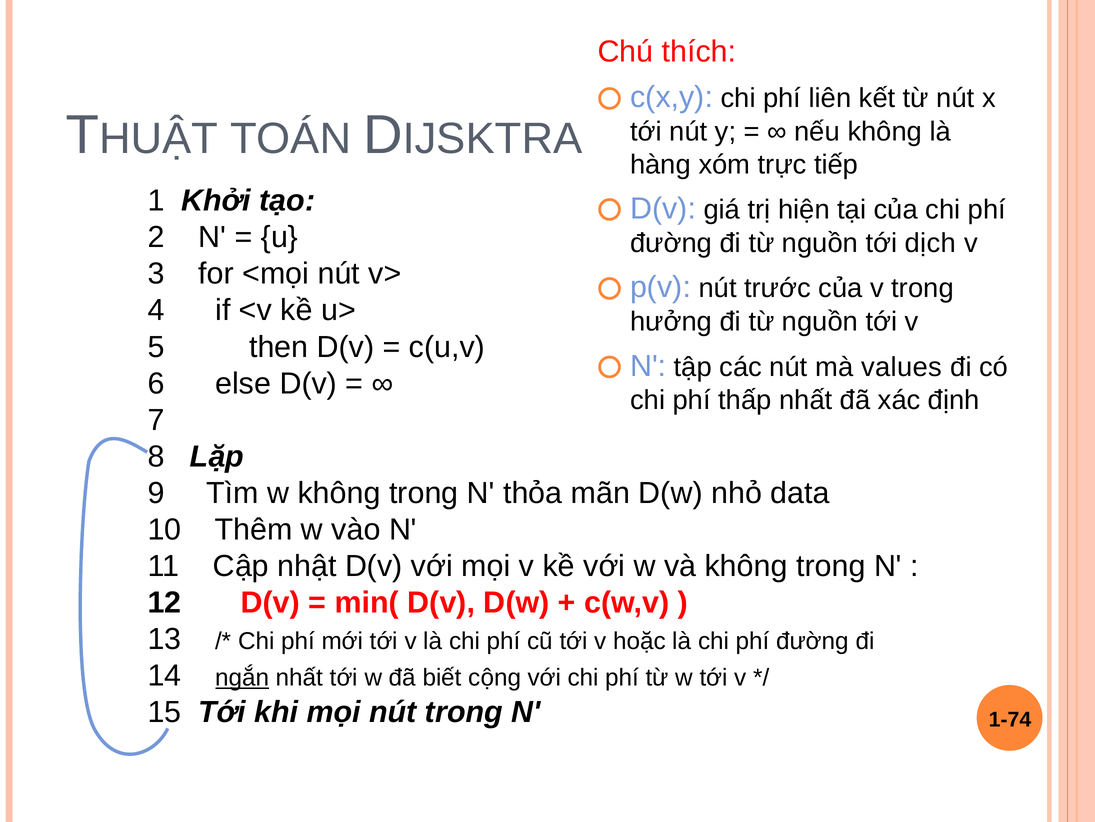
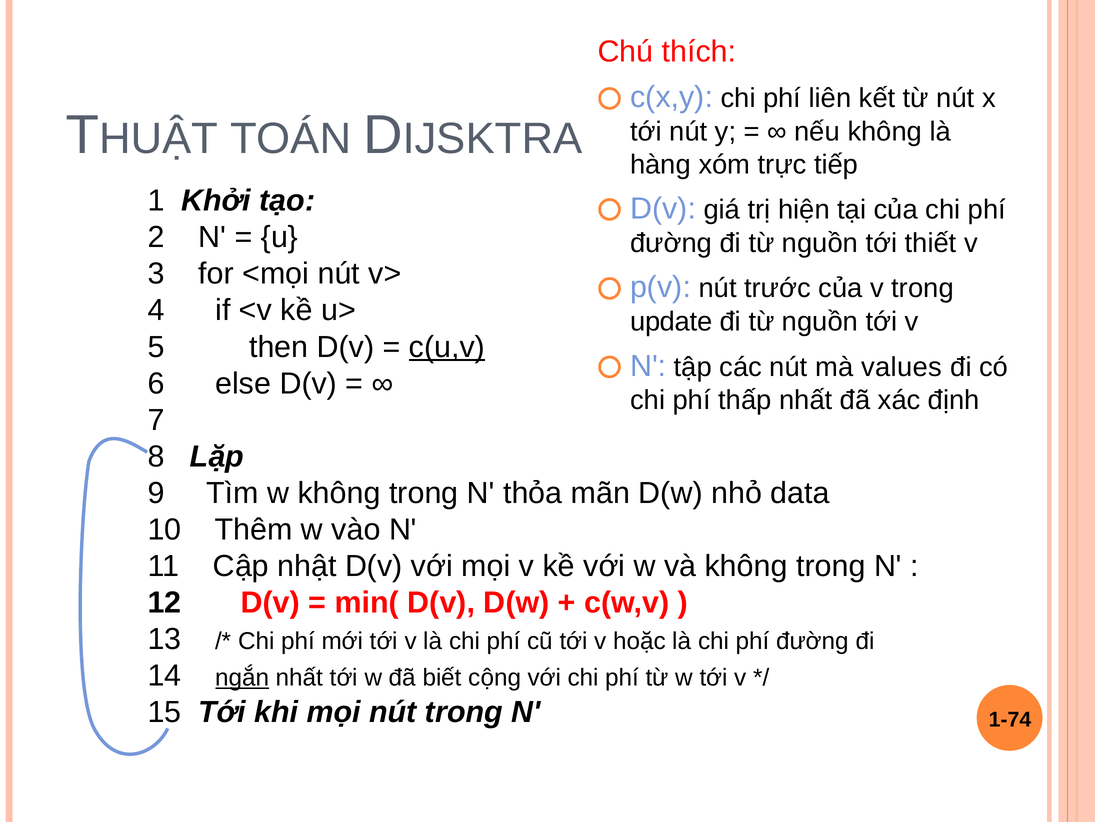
dịch: dịch -> thiết (931, 243)
hưởng: hưởng -> update (671, 322)
c(u,v underline: none -> present (447, 347)
